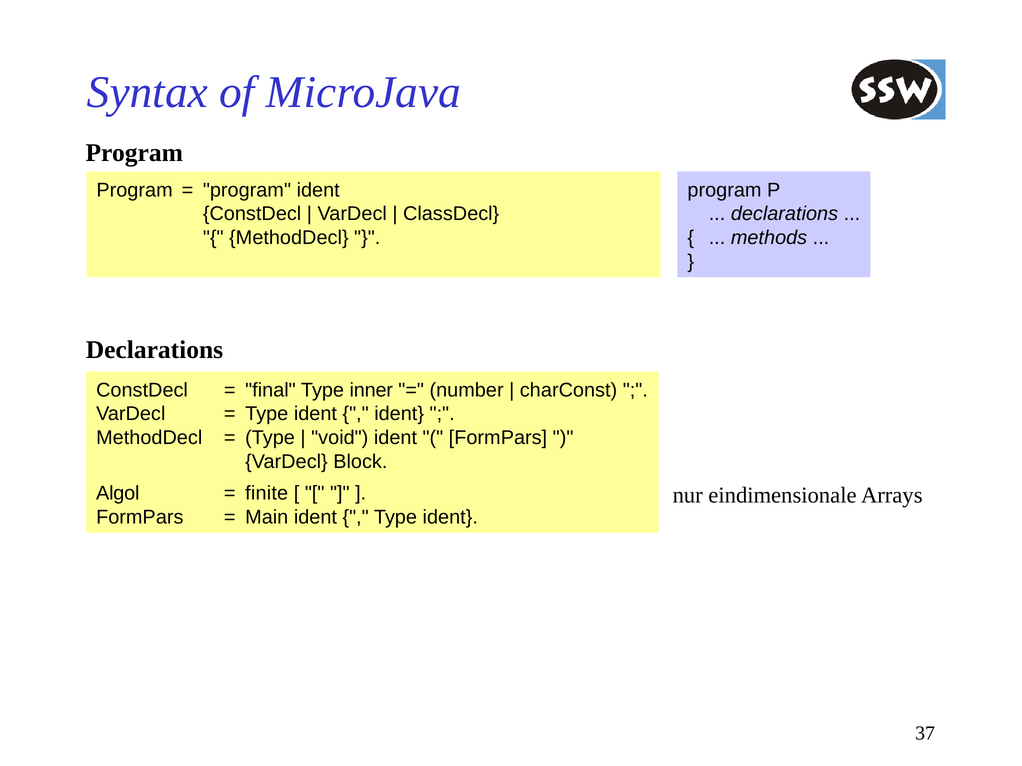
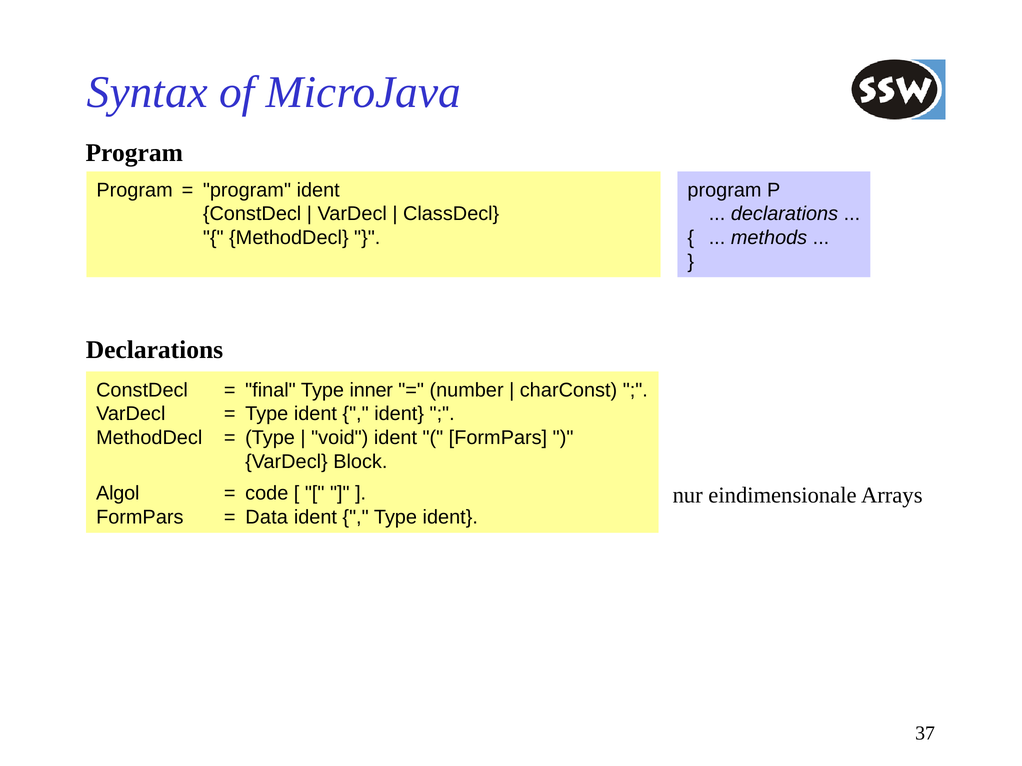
finite: finite -> code (267, 494)
Main: Main -> Data (267, 517)
